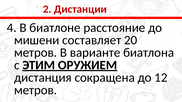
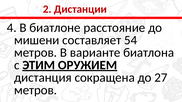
20: 20 -> 54 (131, 40)
12: 12 -> 27 (161, 78)
